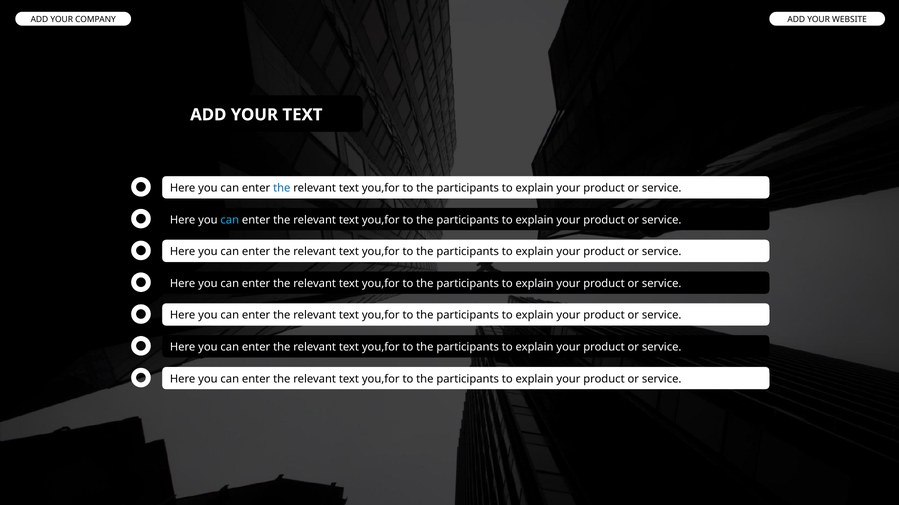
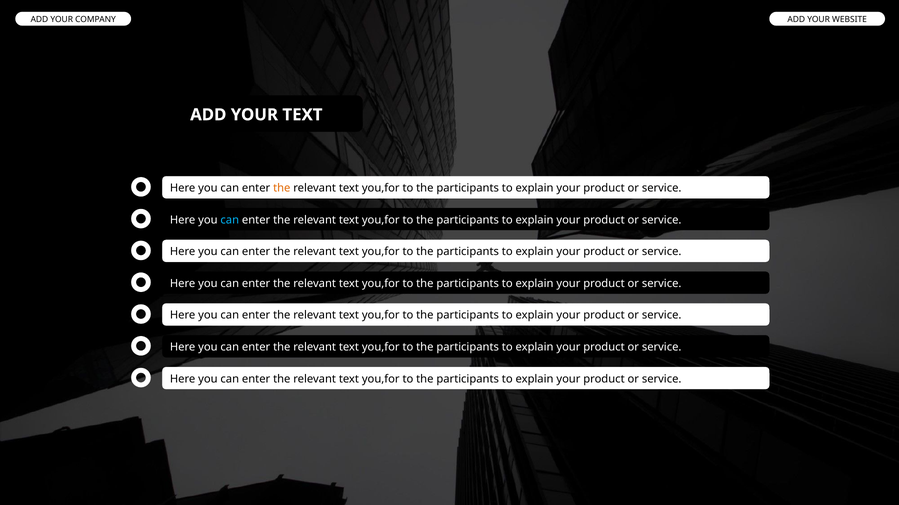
the colour: blue -> orange (282, 188)
